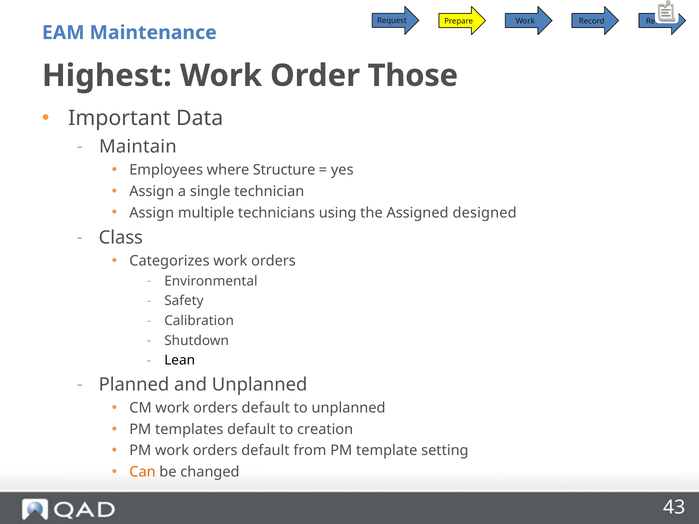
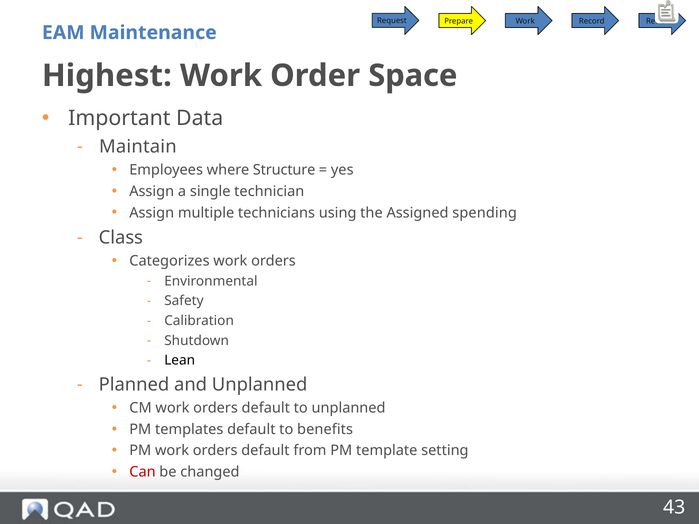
Those: Those -> Space (413, 76)
designed: designed -> spending (485, 213)
creation: creation -> benefits (325, 430)
Can colour: orange -> red (142, 472)
